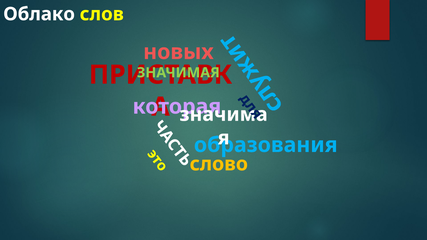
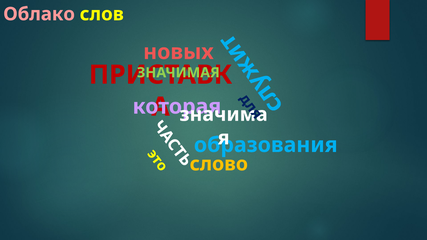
Облако colour: white -> pink (39, 14)
